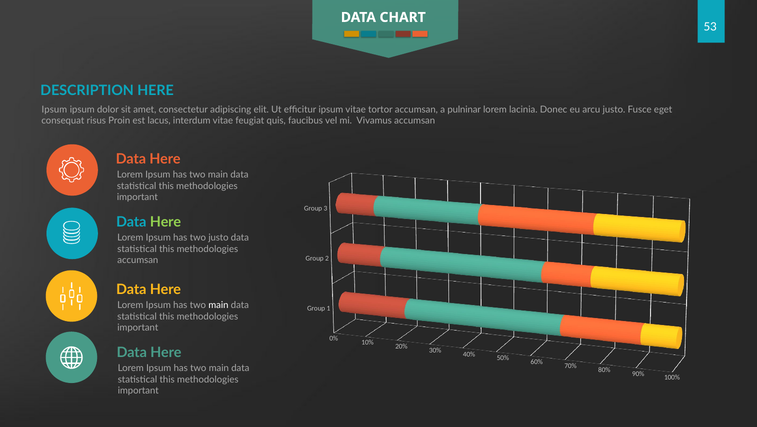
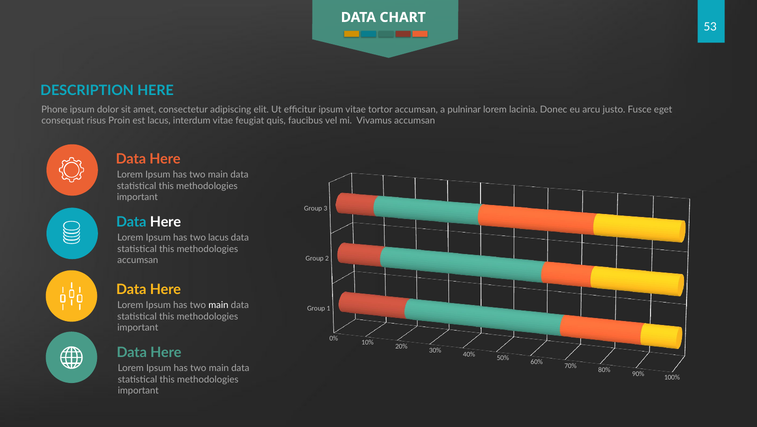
Ipsum: Ipsum -> Phone (54, 109)
Here colour: light green -> white (165, 222)
two justo: justo -> lacus (218, 237)
